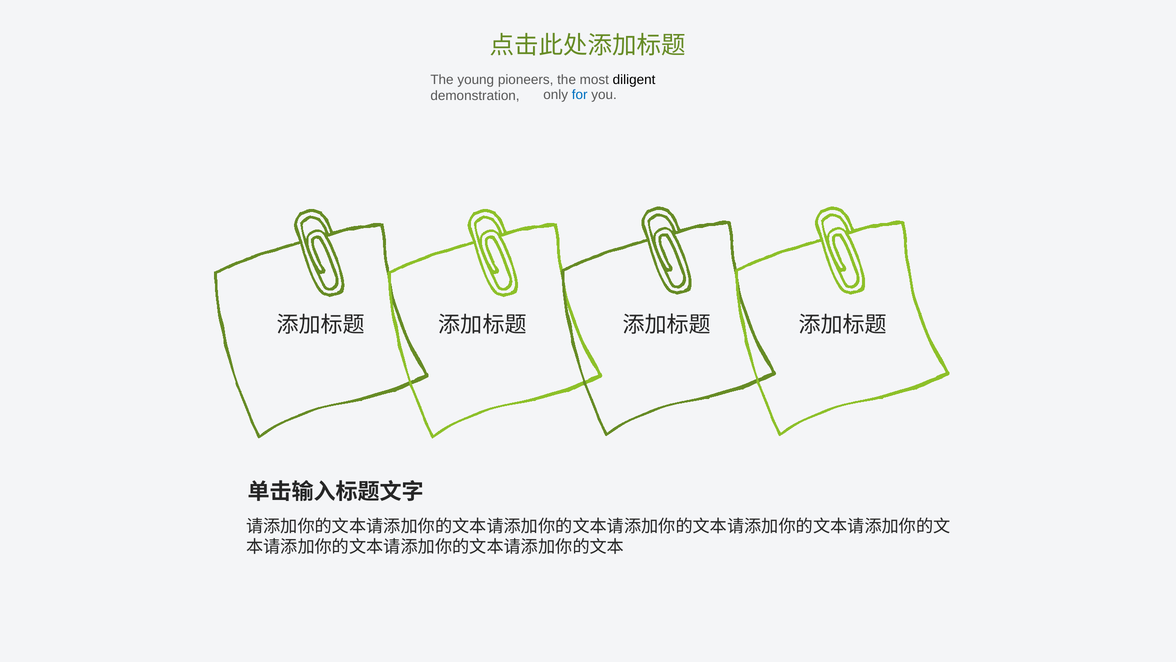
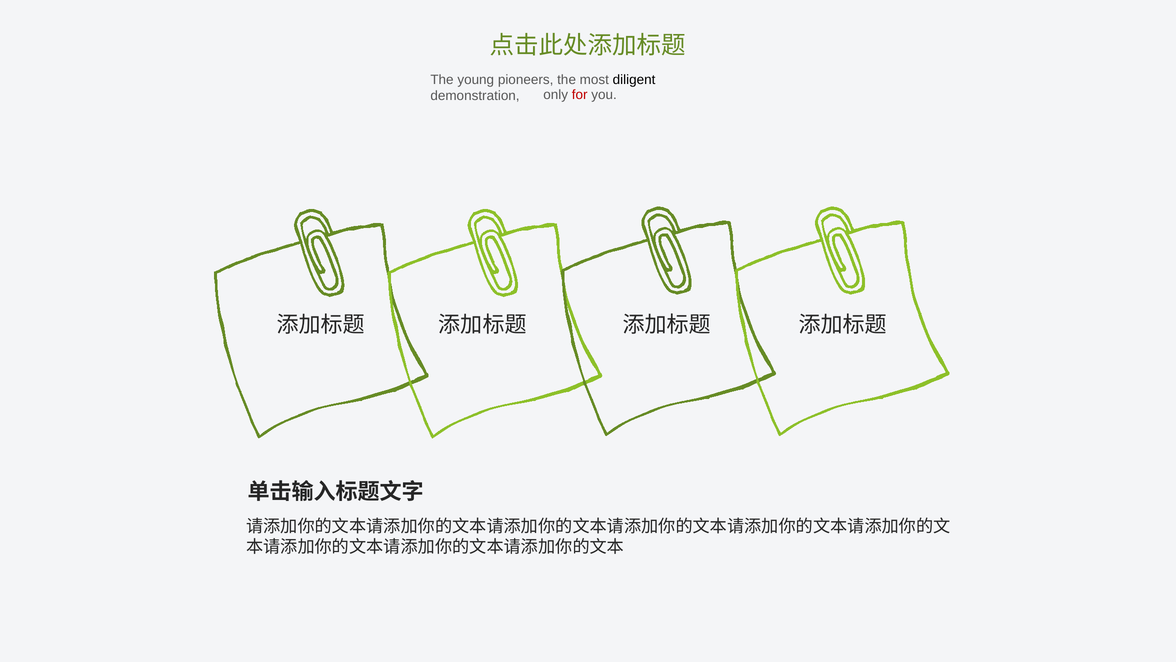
for colour: blue -> red (580, 95)
